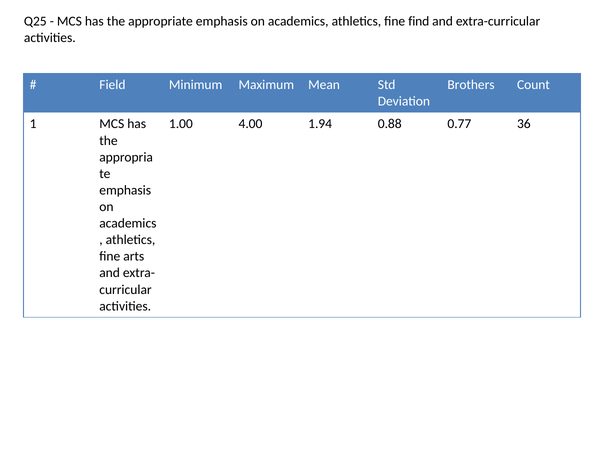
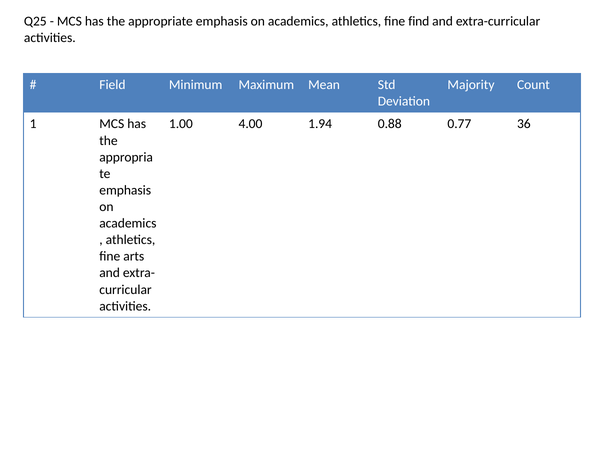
Brothers: Brothers -> Majority (471, 85)
